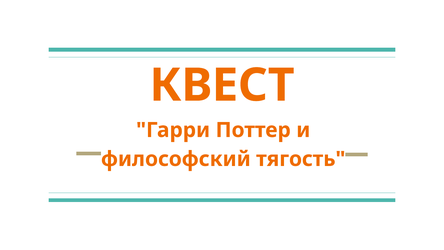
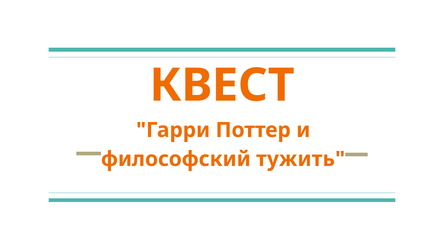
тягость: тягость -> тужить (301, 159)
